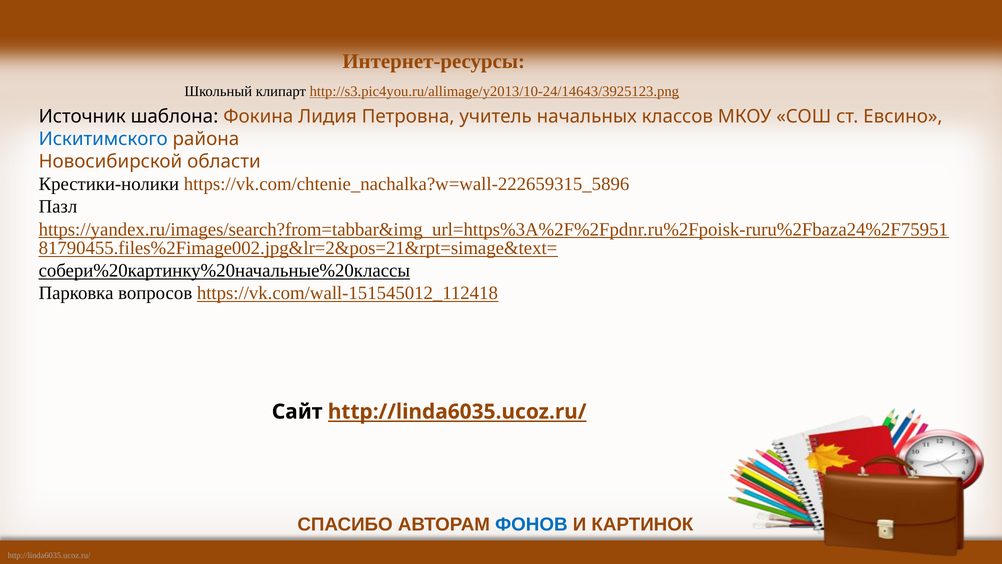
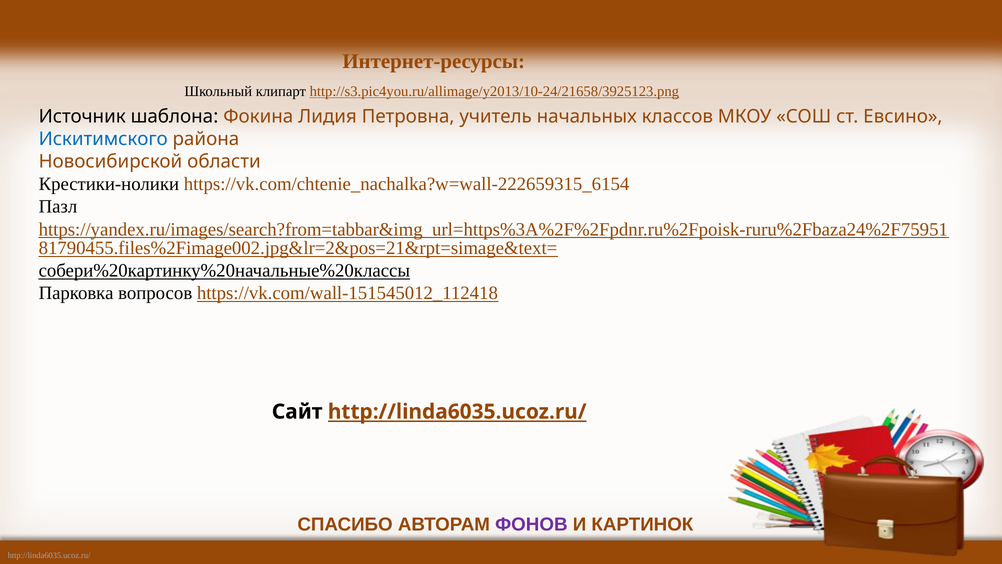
http://s3.pic4you.ru/allimage/y2013/10-24/14643/3925123.png: http://s3.pic4you.ru/allimage/y2013/10-24/14643/3925123.png -> http://s3.pic4you.ru/allimage/y2013/10-24/21658/3925123.png (494, 91)
https://vk.com/chtenie_nachalka?w=wall-222659315_5896: https://vk.com/chtenie_nachalka?w=wall-222659315_5896 -> https://vk.com/chtenie_nachalka?w=wall-222659315_6154 (407, 184)
ФОНОВ colour: blue -> purple (531, 524)
